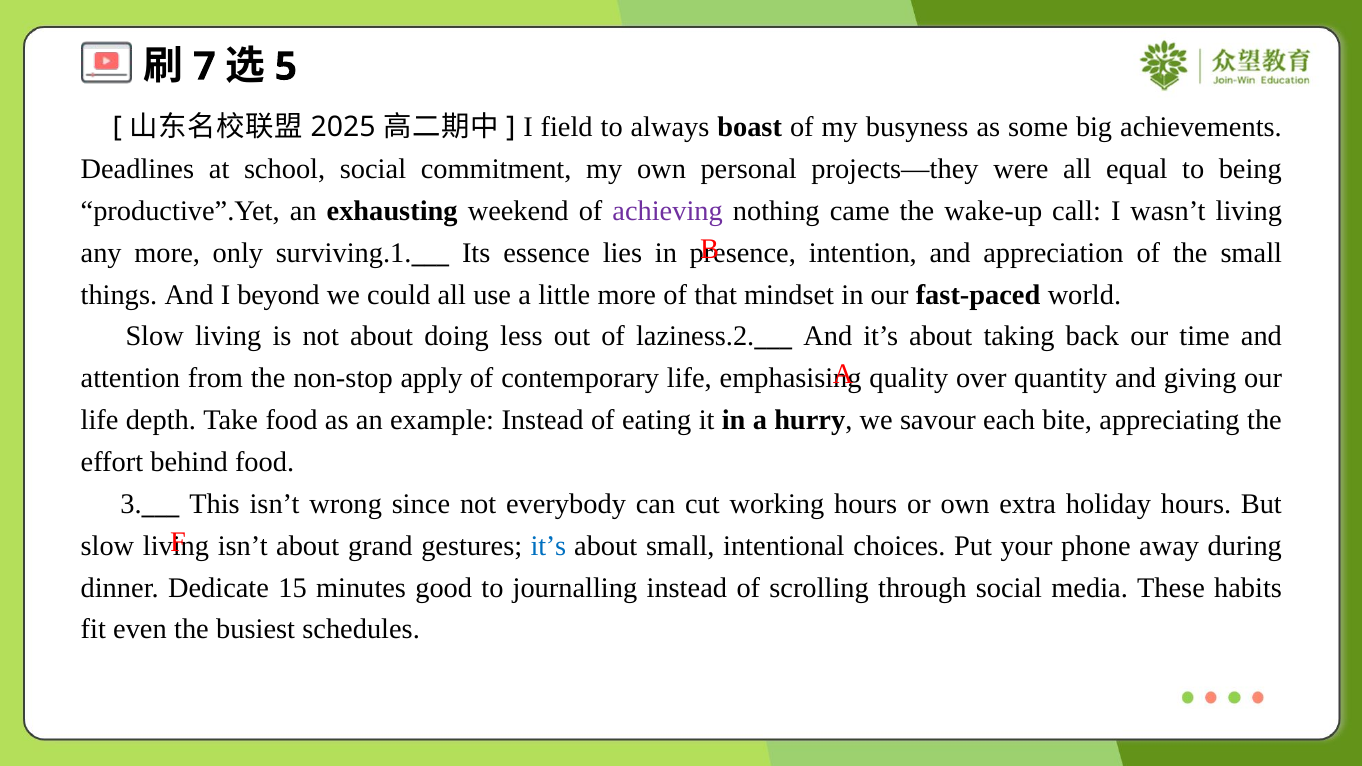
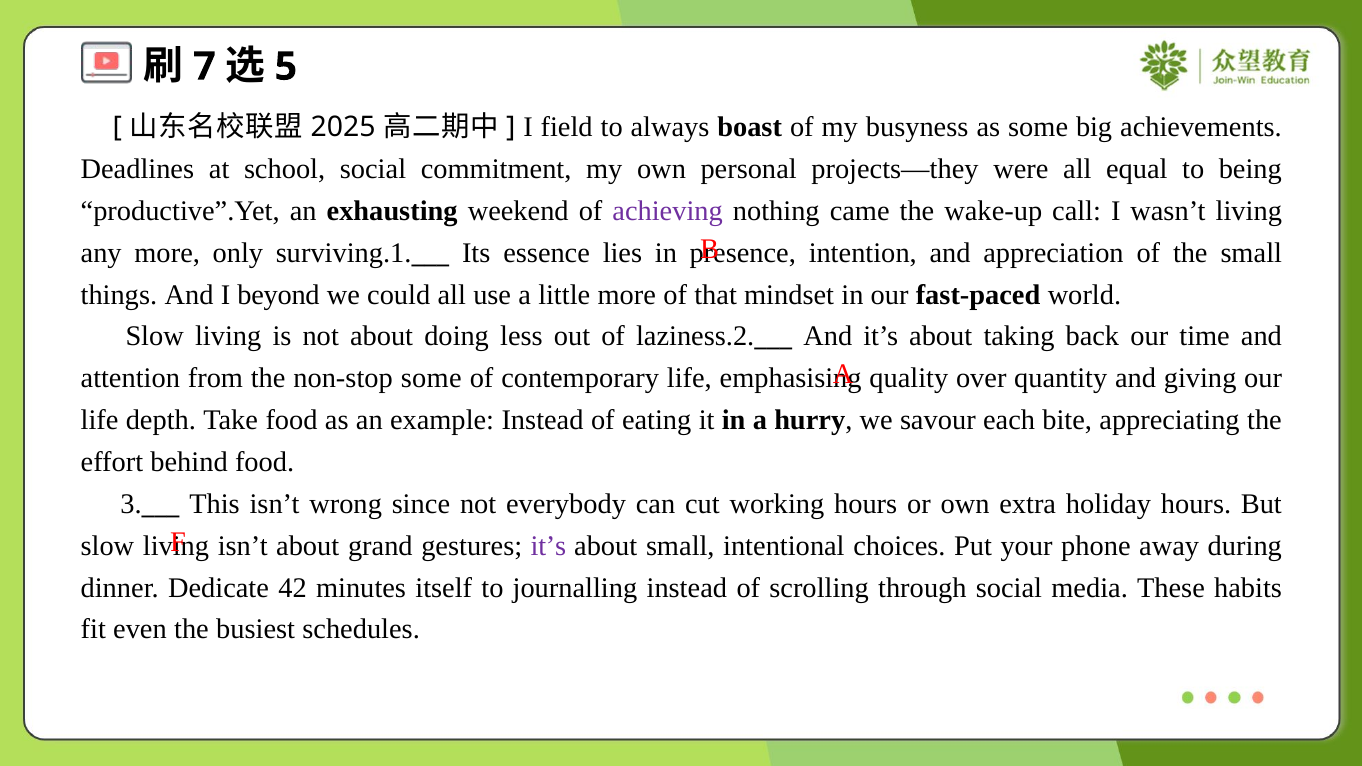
non-stop apply: apply -> some (431, 379)
it’s colour: blue -> purple (548, 546)
15: 15 -> 42 (293, 588)
good: good -> itself (444, 588)
